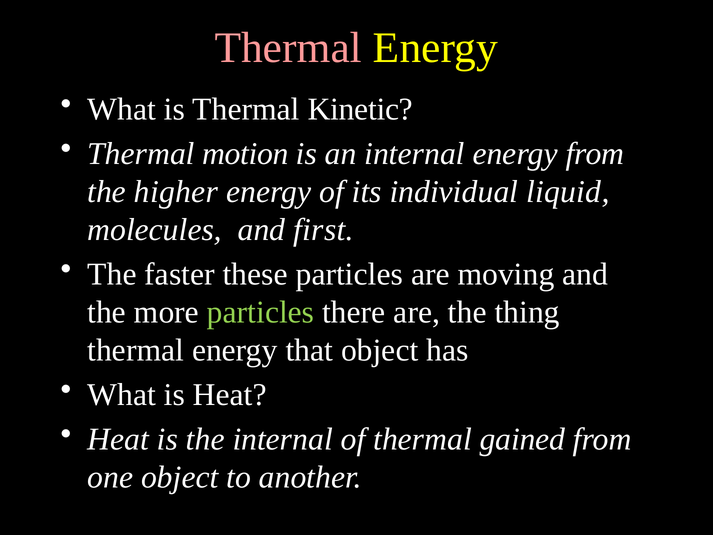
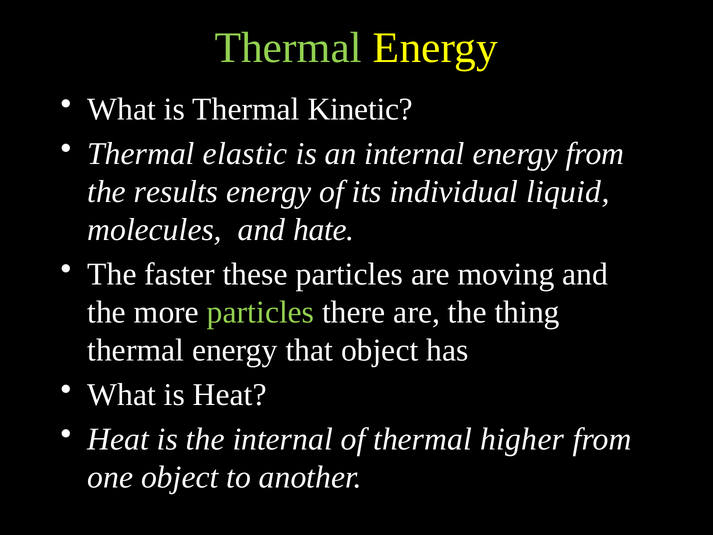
Thermal colour: pink -> light green (288, 48)
motion: motion -> elastic (245, 154)
higher: higher -> results (176, 192)
first: first -> hate (324, 230)
gained: gained -> higher (522, 439)
